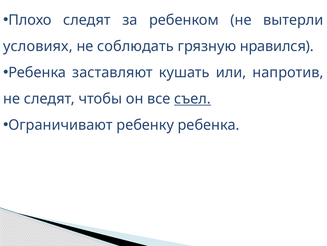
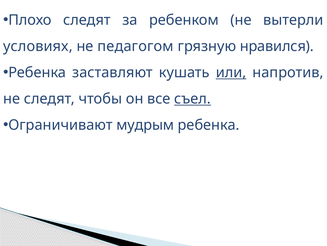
соблюдать: соблюдать -> педагогом (135, 46)
или underline: none -> present (231, 72)
ребенку: ребенку -> мудрым (145, 125)
